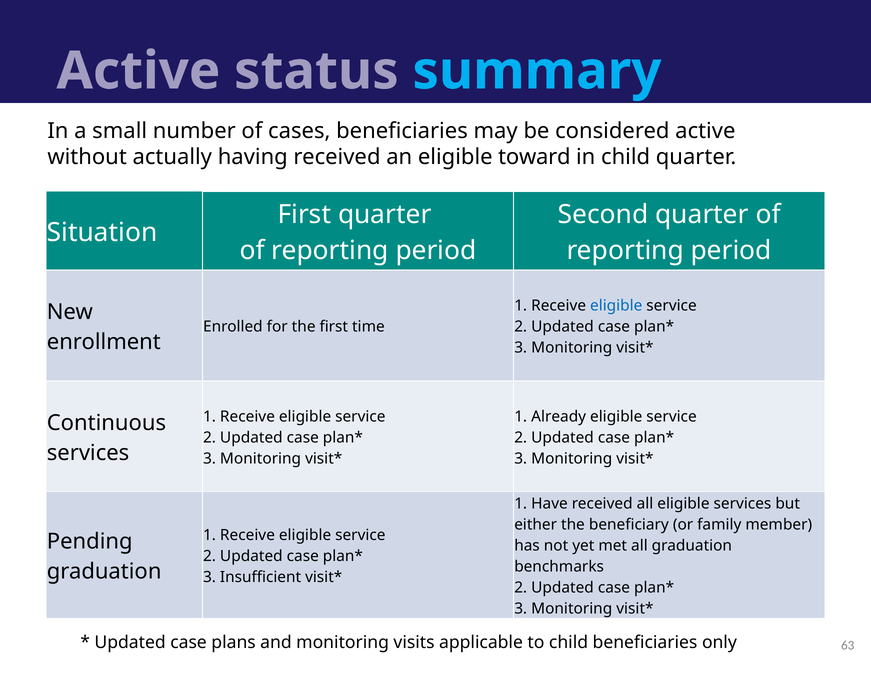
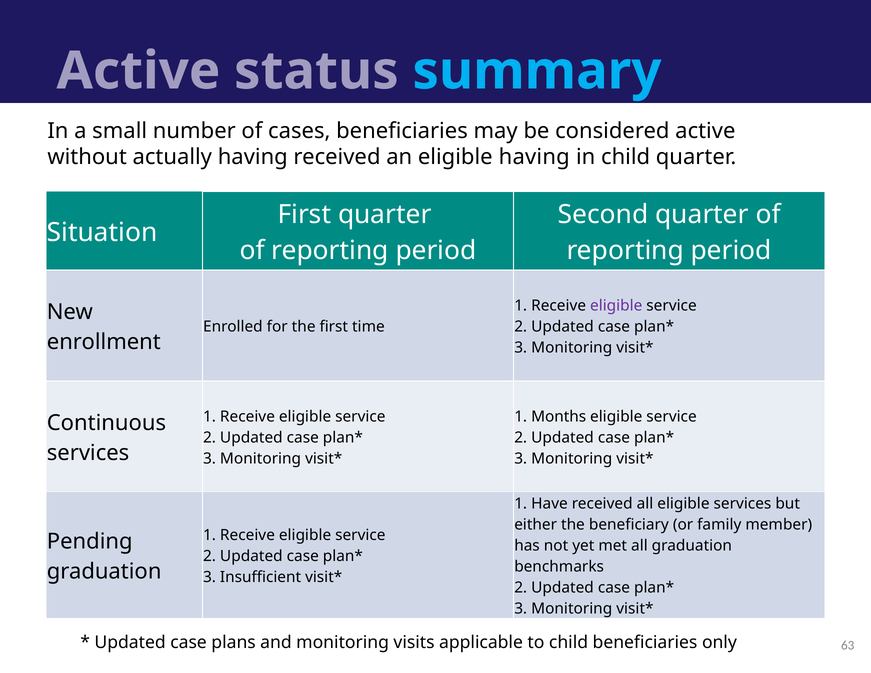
eligible toward: toward -> having (534, 157)
eligible colour: blue -> purple (616, 306)
Already: Already -> Months (559, 417)
